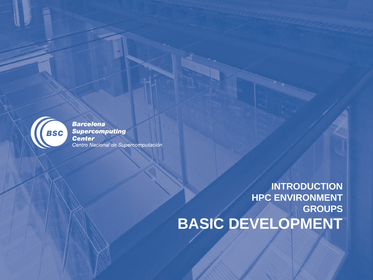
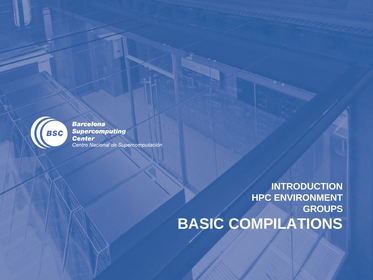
DEVELOPMENT: DEVELOPMENT -> COMPILATIONS (286, 224)
